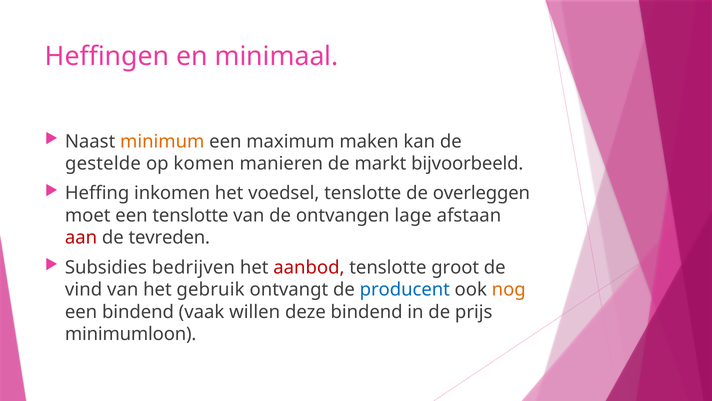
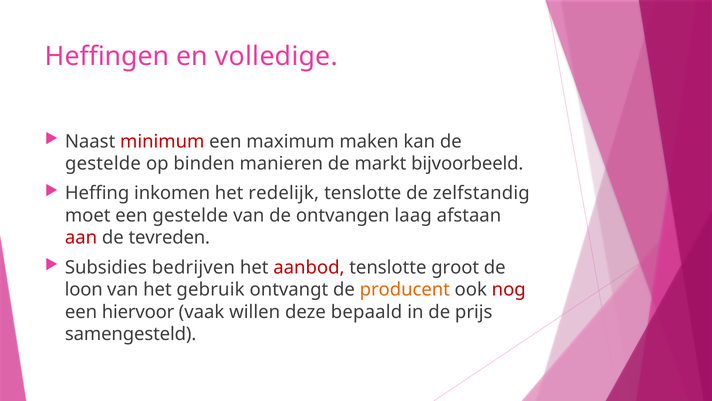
minimaal: minimaal -> volledige (276, 56)
minimum colour: orange -> red (162, 141)
komen: komen -> binden (204, 163)
voedsel: voedsel -> redelijk (284, 193)
overleggen: overleggen -> zelfstandig (481, 193)
een tenslotte: tenslotte -> gestelde (190, 215)
lage: lage -> laag (413, 215)
vind: vind -> loon (84, 289)
producent colour: blue -> orange (405, 289)
nog colour: orange -> red (509, 289)
een bindend: bindend -> hiervoor (138, 312)
deze bindend: bindend -> bepaald (366, 312)
minimumloon: minimumloon -> samengesteld (131, 334)
